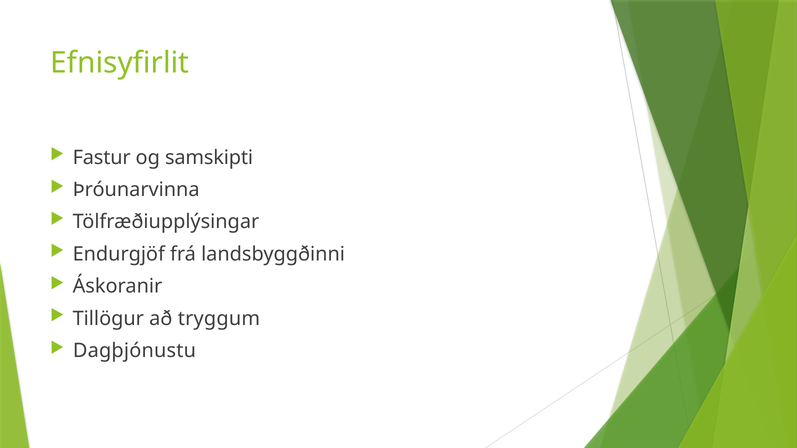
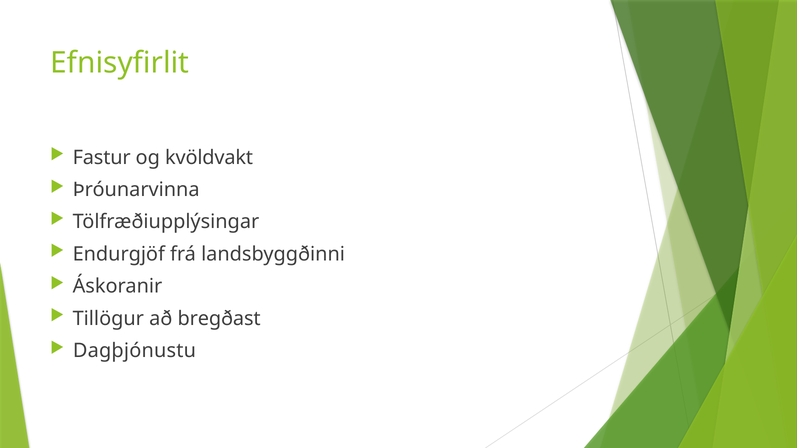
samskipti: samskipti -> kvöldvakt (209, 158)
tryggum: tryggum -> bregðast (219, 319)
